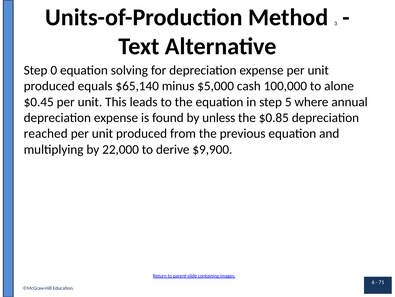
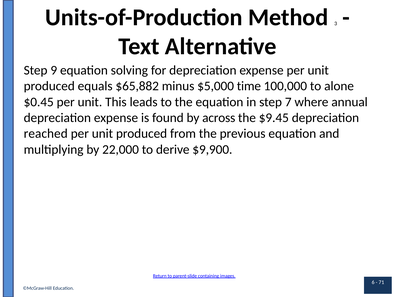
0: 0 -> 9 (54, 70)
$65,140: $65,140 -> $65,882 (137, 86)
cash: cash -> time (249, 86)
5: 5 -> 7 (288, 102)
unless: unless -> across (219, 117)
$0.85: $0.85 -> $9.45 (274, 117)
